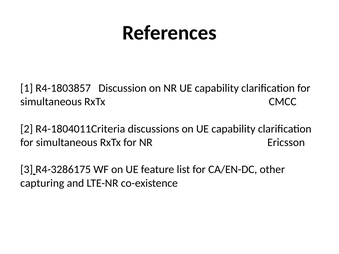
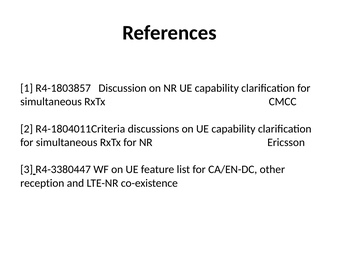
R4-3286175: R4-3286175 -> R4-3380447 (63, 170)
capturing: capturing -> reception (42, 183)
